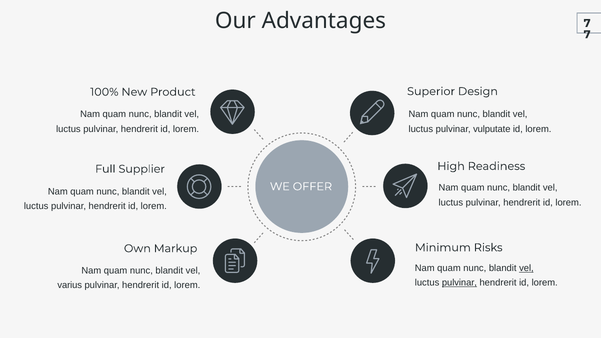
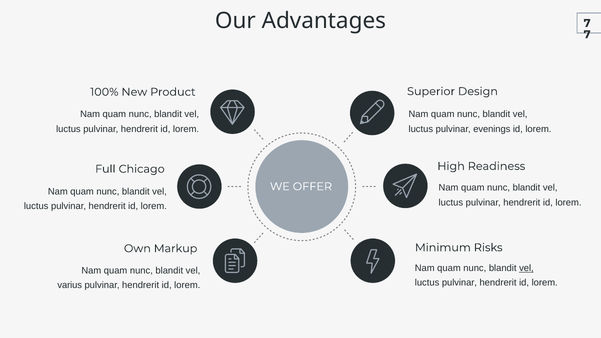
vulputate: vulputate -> evenings (492, 129)
Supplier: Supplier -> Chicago (142, 169)
pulvinar underline: present -> none (459, 283)
